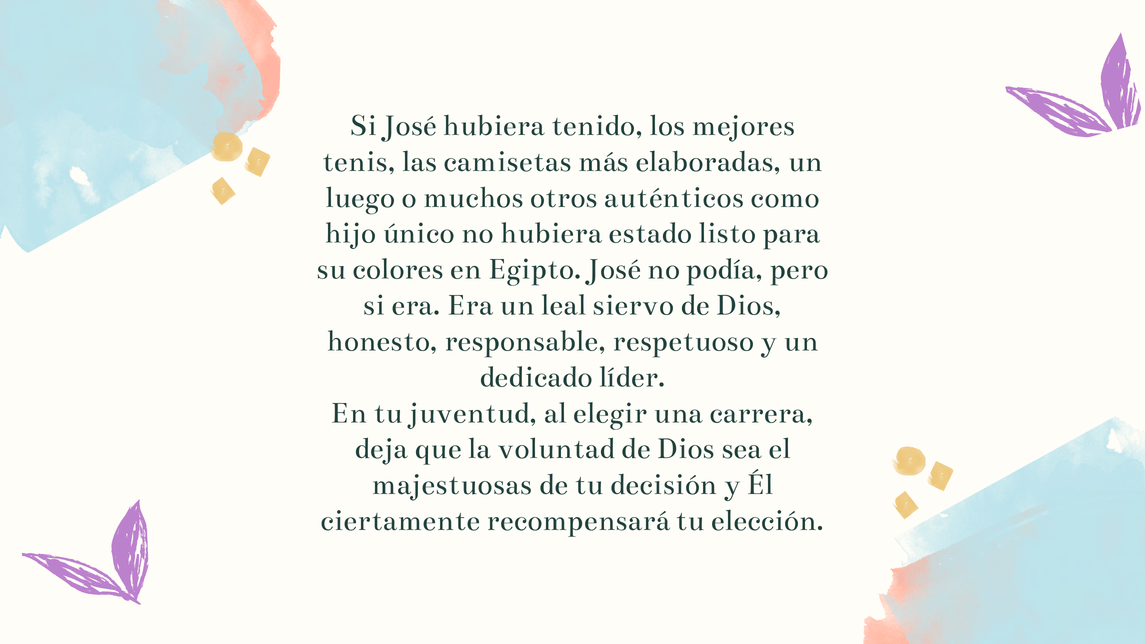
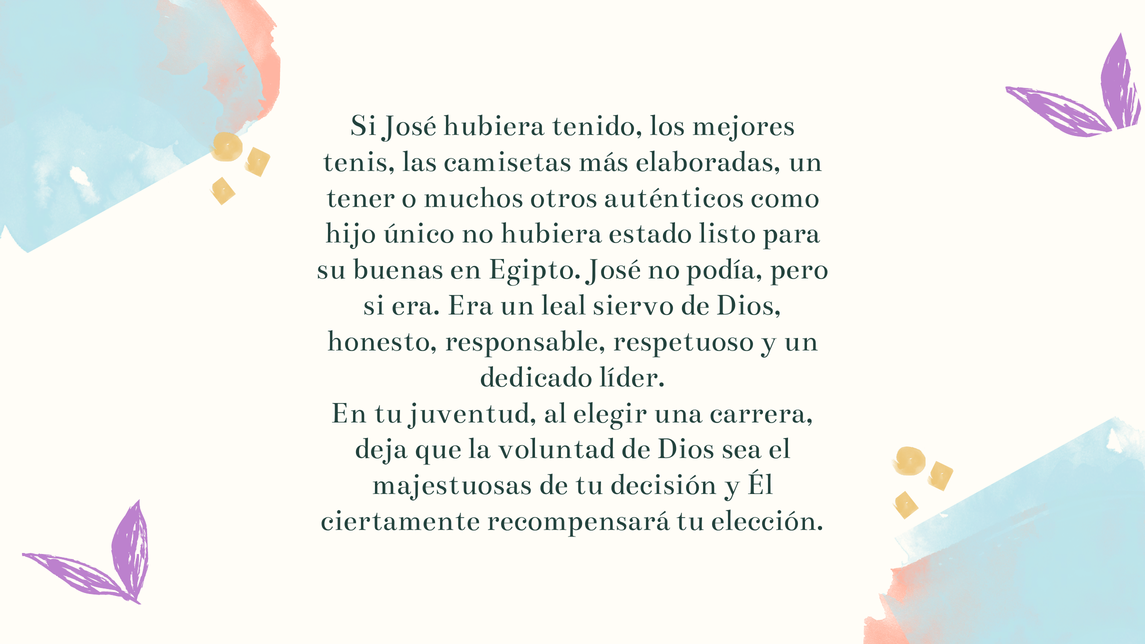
luego: luego -> tener (360, 197)
colores: colores -> buenas (398, 268)
